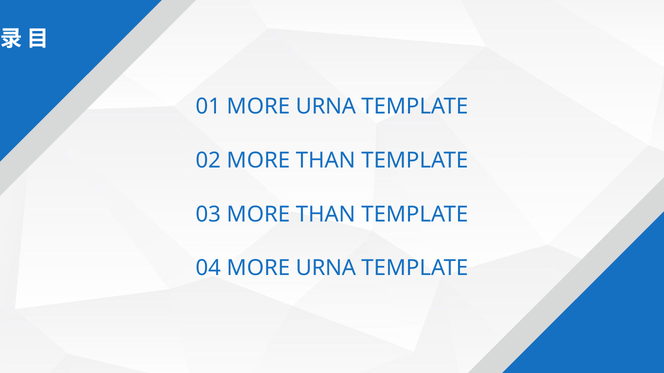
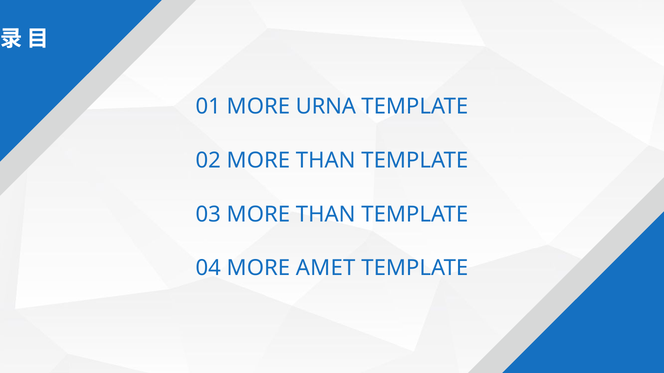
04 MORE URNA: URNA -> AMET (326, 269)
